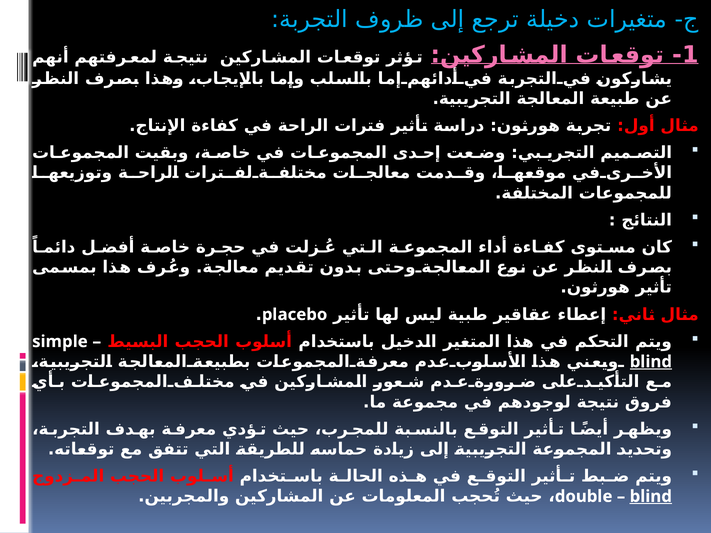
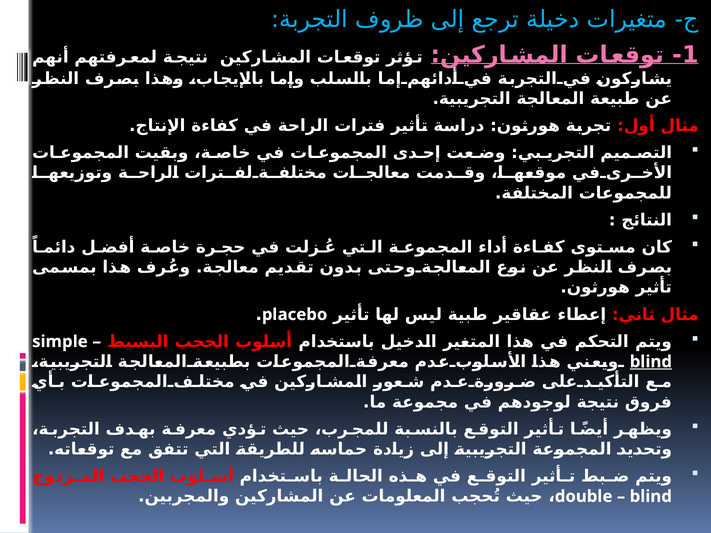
blind underline: present -> none (651, 497)
